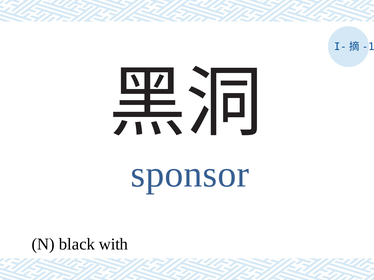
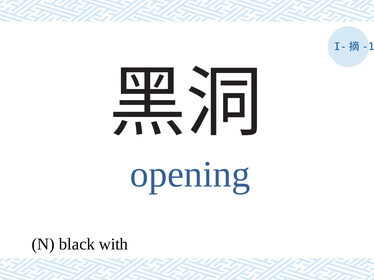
sponsor: sponsor -> opening (190, 175)
